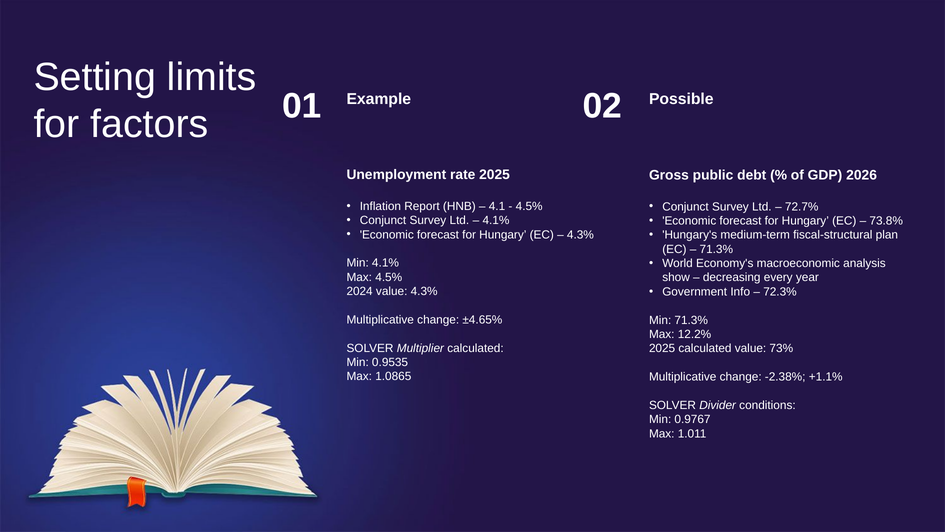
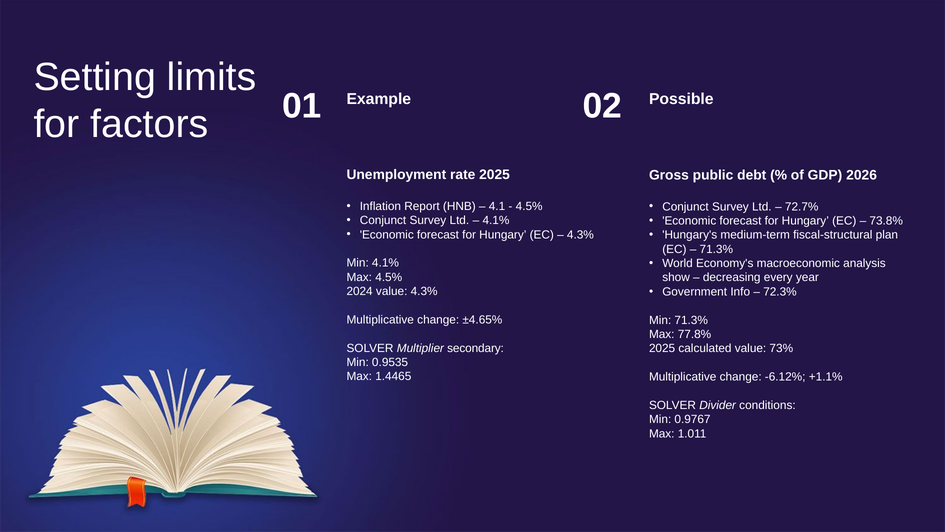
12.2%: 12.2% -> 77.8% (694, 334)
Multiplier calculated: calculated -> secondary (476, 348)
1.0865: 1.0865 -> 1.4465 (393, 376)
-2.38%: -2.38% -> -6.12% (785, 377)
